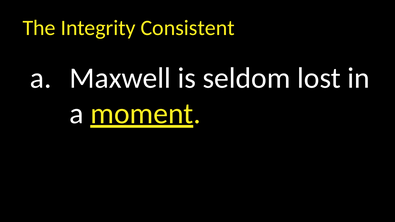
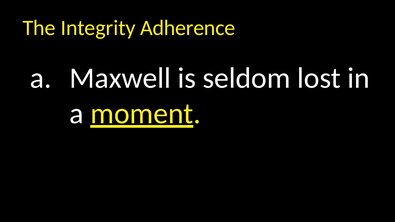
Consistent: Consistent -> Adherence (188, 28)
